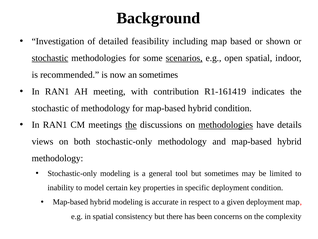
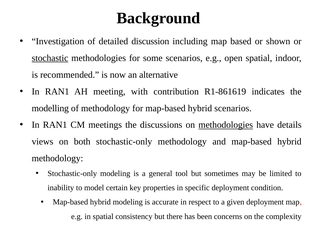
feasibility: feasibility -> discussion (150, 41)
scenarios underline: present -> none (184, 58)
an sometimes: sometimes -> alternative (159, 75)
R1-161419: R1-161419 -> R1-861619 (225, 91)
stochastic: stochastic -> modelling (50, 108)
hybrid condition: condition -> scenarios (233, 108)
the underline: present -> none (131, 125)
